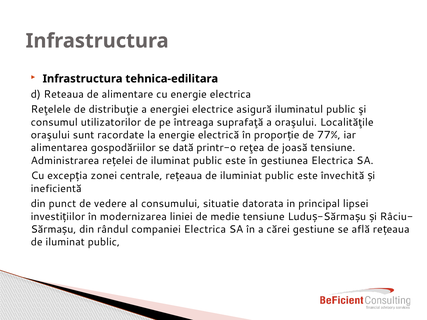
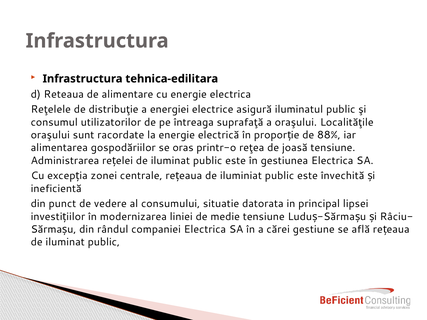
77%: 77% -> 88% (329, 135)
dată: dată -> oras (183, 148)
